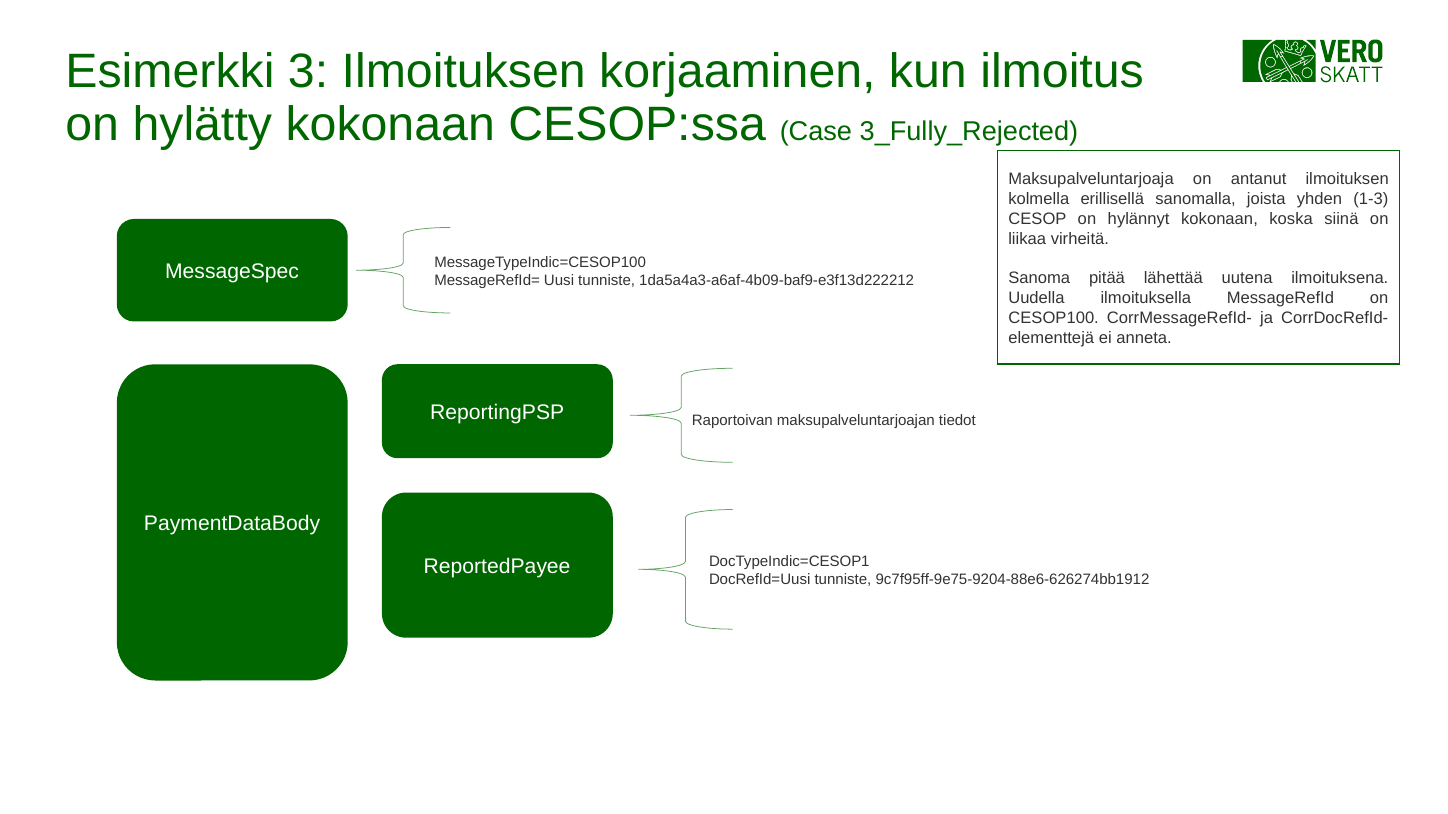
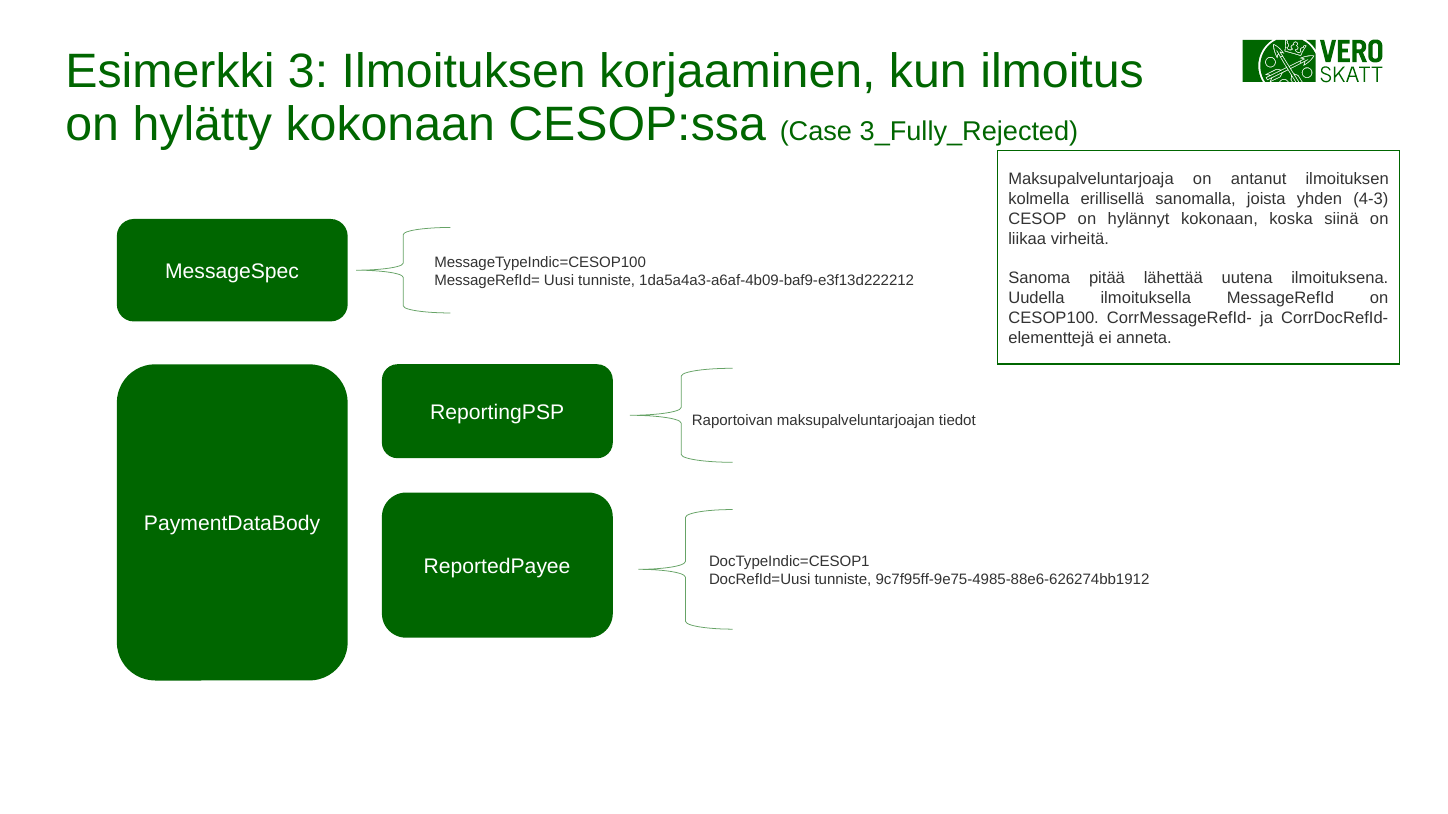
1-3: 1-3 -> 4-3 (1371, 199)
9c7f95ff-9e75-9204-88e6-626274bb1912: 9c7f95ff-9e75-9204-88e6-626274bb1912 -> 9c7f95ff-9e75-4985-88e6-626274bb1912 (1013, 580)
